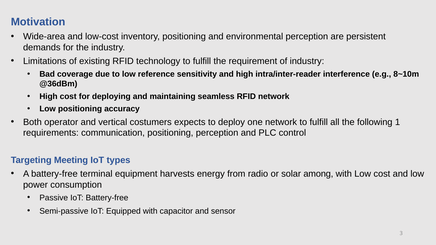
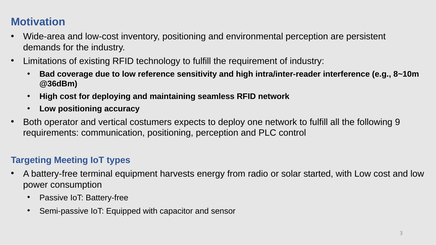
1: 1 -> 9 (398, 122)
among: among -> started (318, 174)
